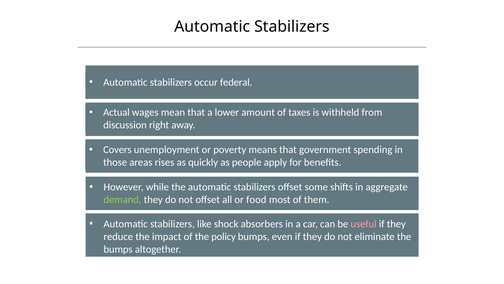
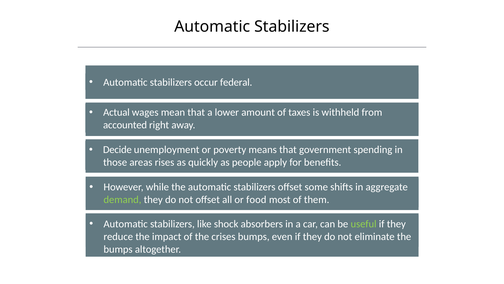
discussion: discussion -> accounted (125, 125)
Covers: Covers -> Decide (117, 150)
useful colour: pink -> light green (364, 224)
policy: policy -> crises (223, 236)
